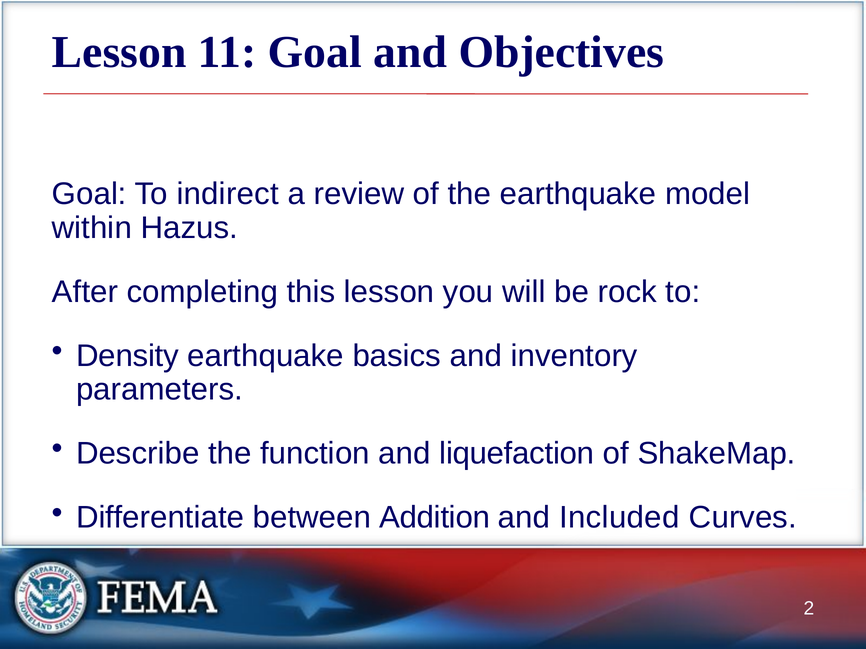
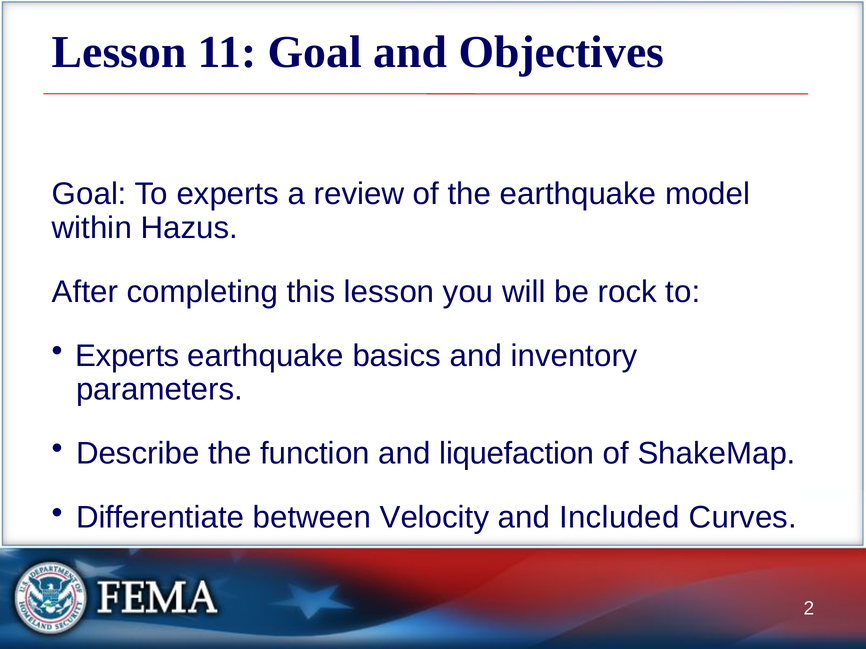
To indirect: indirect -> experts (228, 194)
Density: Density -> Experts (127, 356)
Addition: Addition -> Velocity (434, 518)
